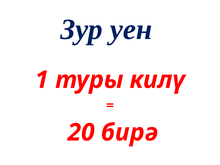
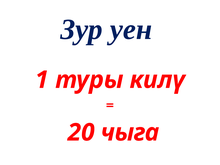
бирә: бирә -> чыга (130, 132)
